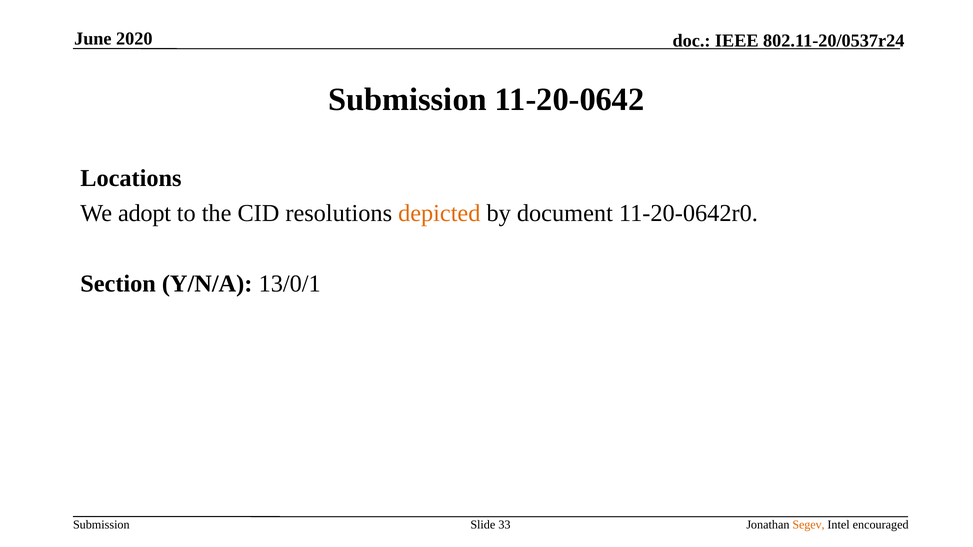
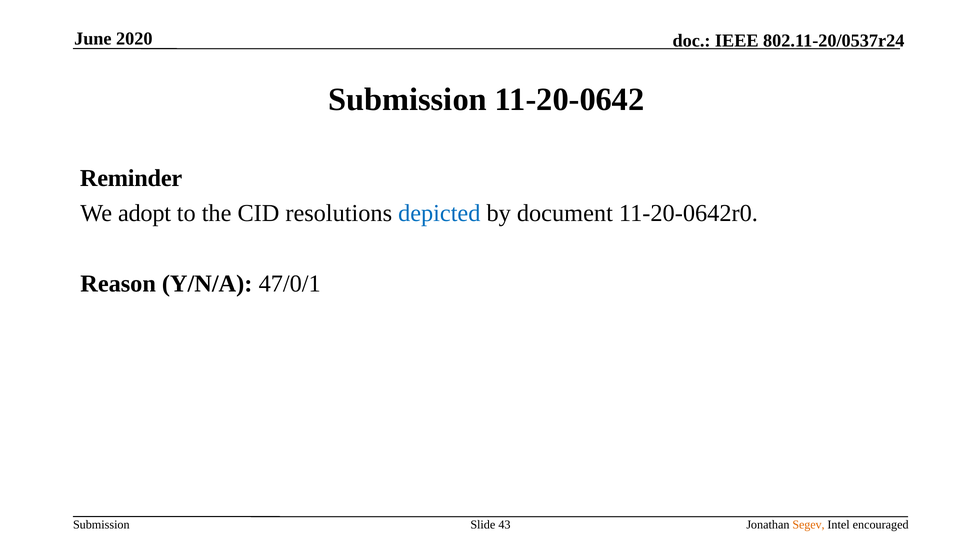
Locations: Locations -> Reminder (131, 178)
depicted colour: orange -> blue (439, 213)
Section: Section -> Reason (118, 284)
13/0/1: 13/0/1 -> 47/0/1 (290, 284)
33: 33 -> 43 (504, 525)
